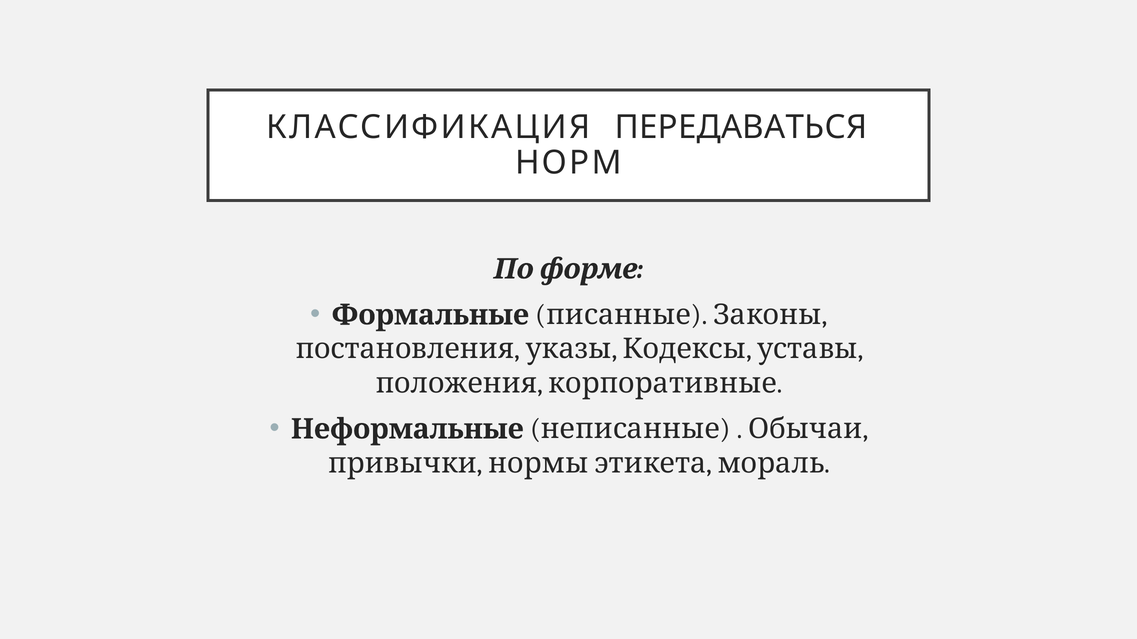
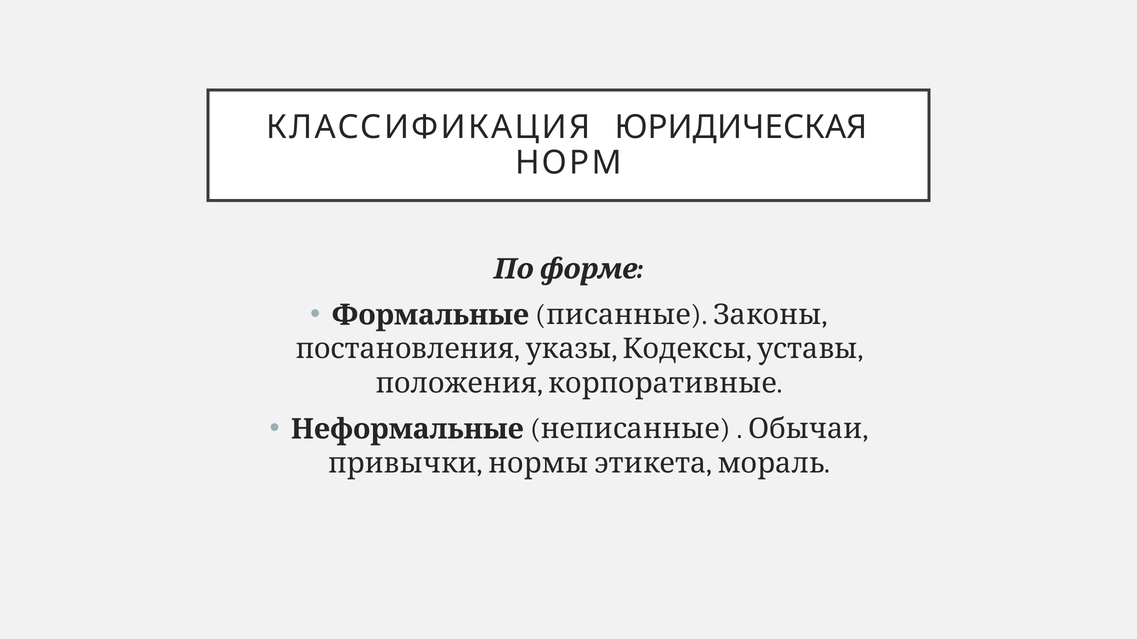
ПЕРЕДАВАТЬСЯ: ПЕРЕДАВАТЬСЯ -> ЮРИДИЧЕСКАЯ (741, 127)
